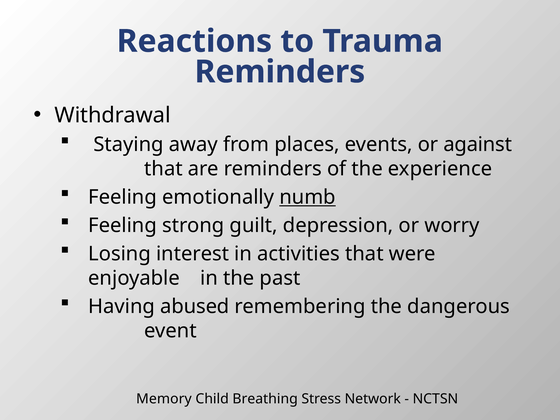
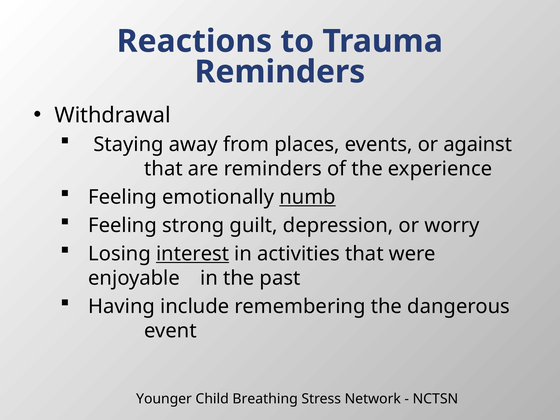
interest underline: none -> present (193, 254)
abused: abused -> include (195, 307)
Memory: Memory -> Younger (164, 399)
